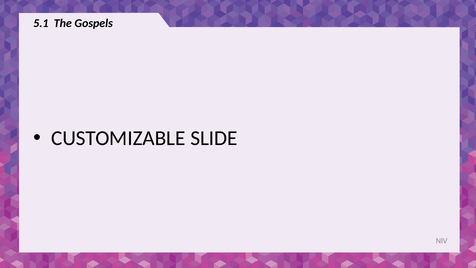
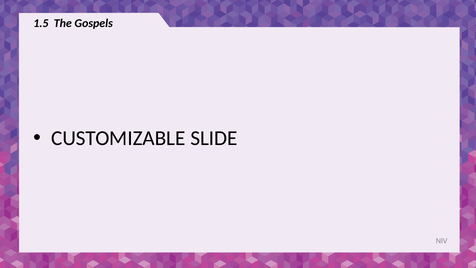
5.1: 5.1 -> 1.5 (41, 23)
